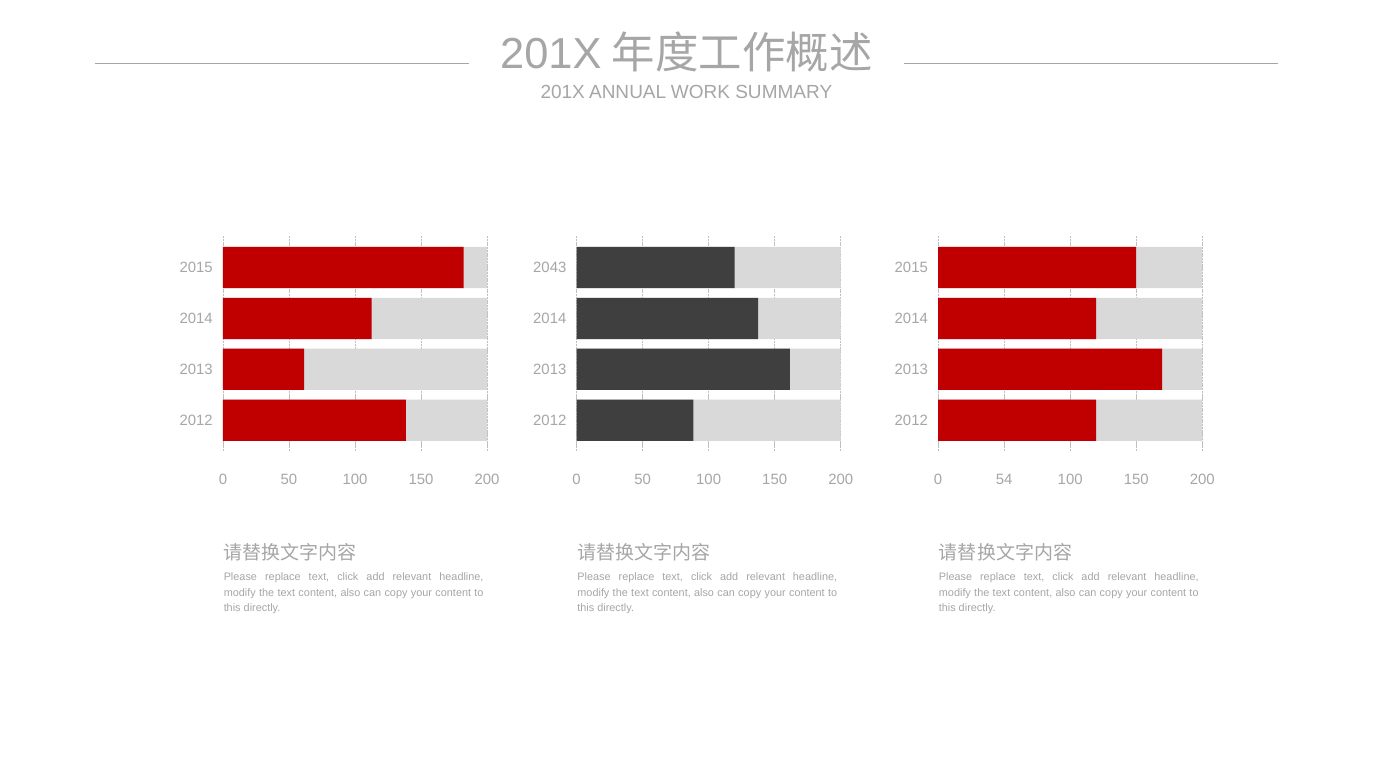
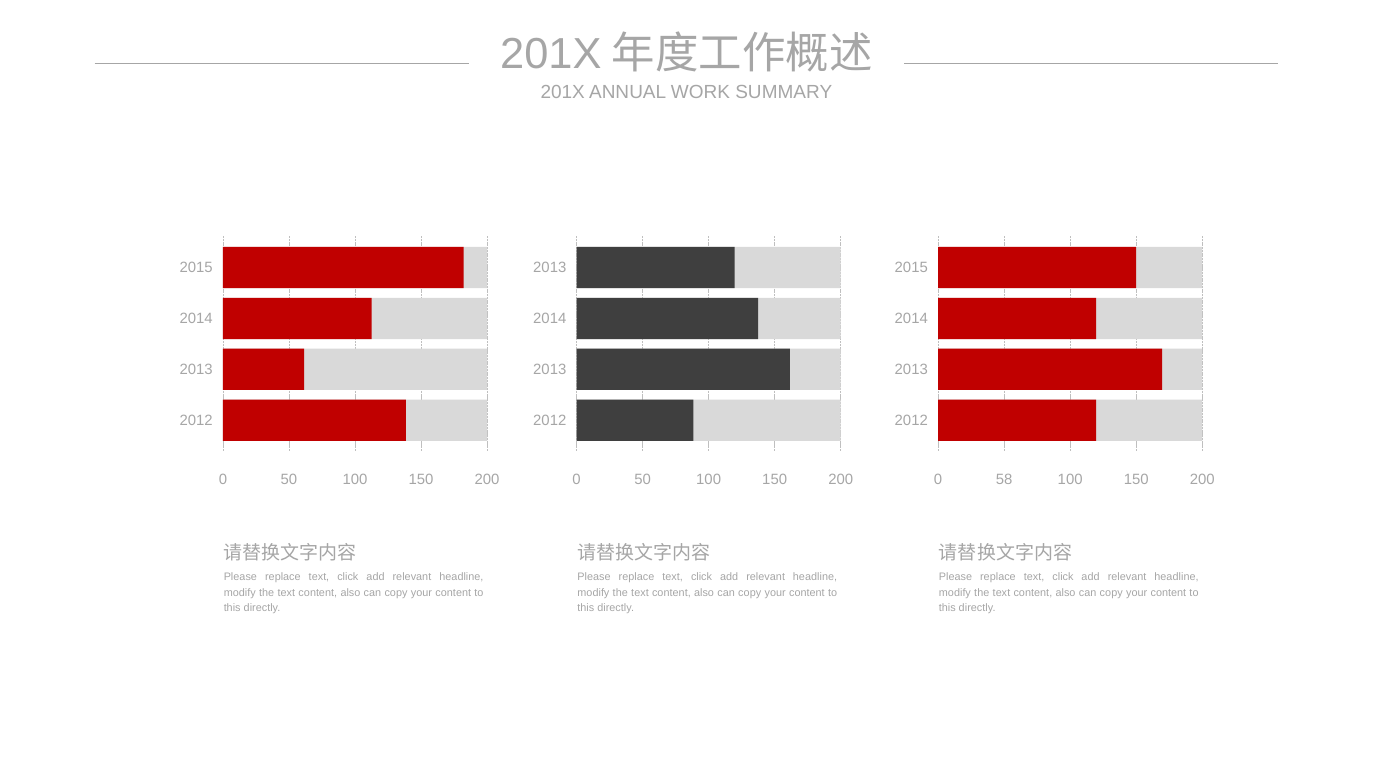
2043: 2043 -> 2013 (550, 268)
54: 54 -> 58 (1004, 480)
